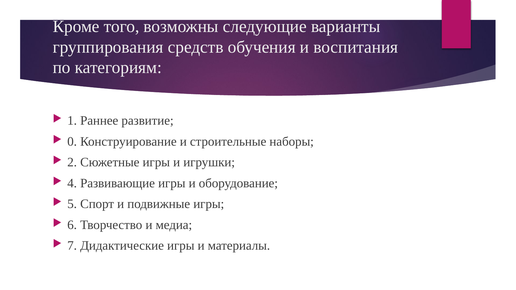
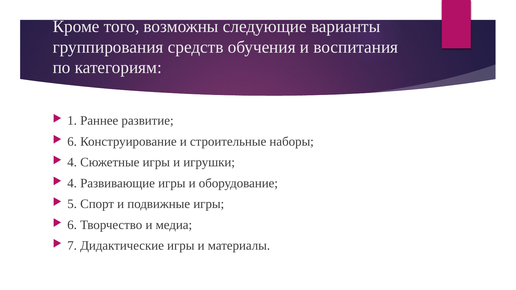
0: 0 -> 6 (72, 142)
2: 2 -> 4 (72, 162)
